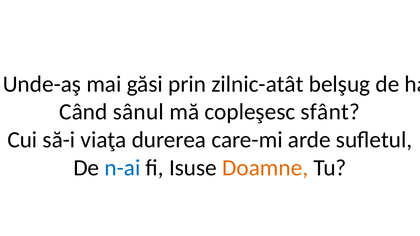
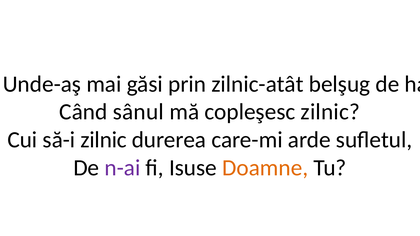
copleşesc sfânt: sfânt -> zilnic (330, 112)
să-i viaţa: viaţa -> zilnic (104, 140)
n-ai colour: blue -> purple (122, 168)
